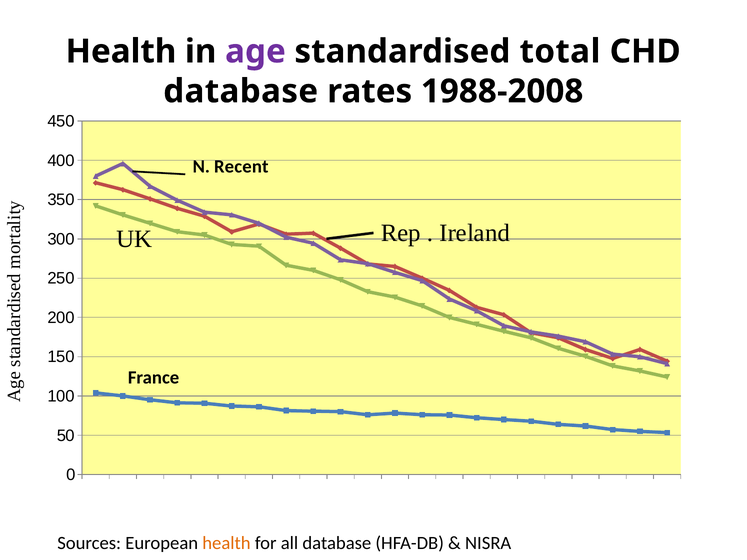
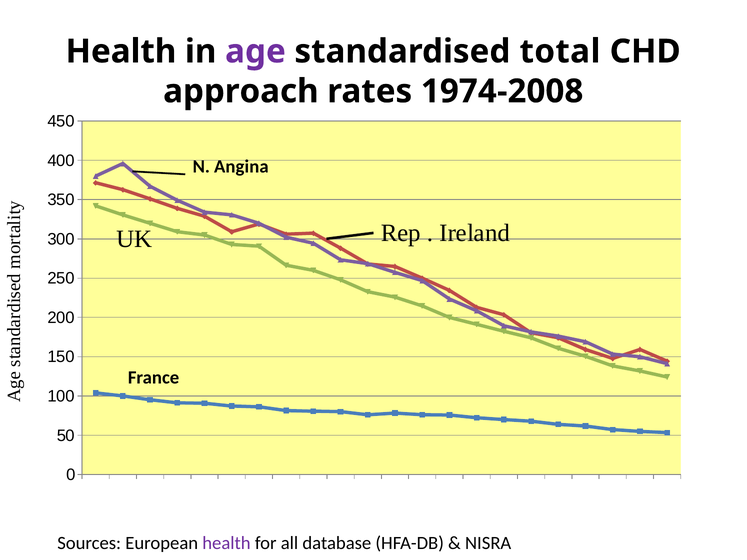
database: database -> approach (241, 91)
1988-2008: 1988-2008 -> 1974-2008 (502, 91)
Recent: Recent -> Angina (241, 167)
health colour: orange -> purple (226, 543)
